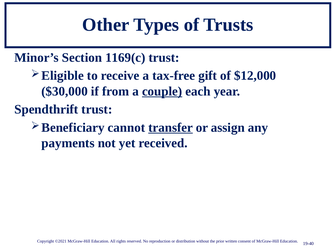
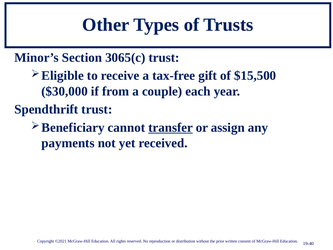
1169(c: 1169(c -> 3065(c (125, 57)
$12,000: $12,000 -> $15,500 (255, 76)
couple underline: present -> none (162, 91)
